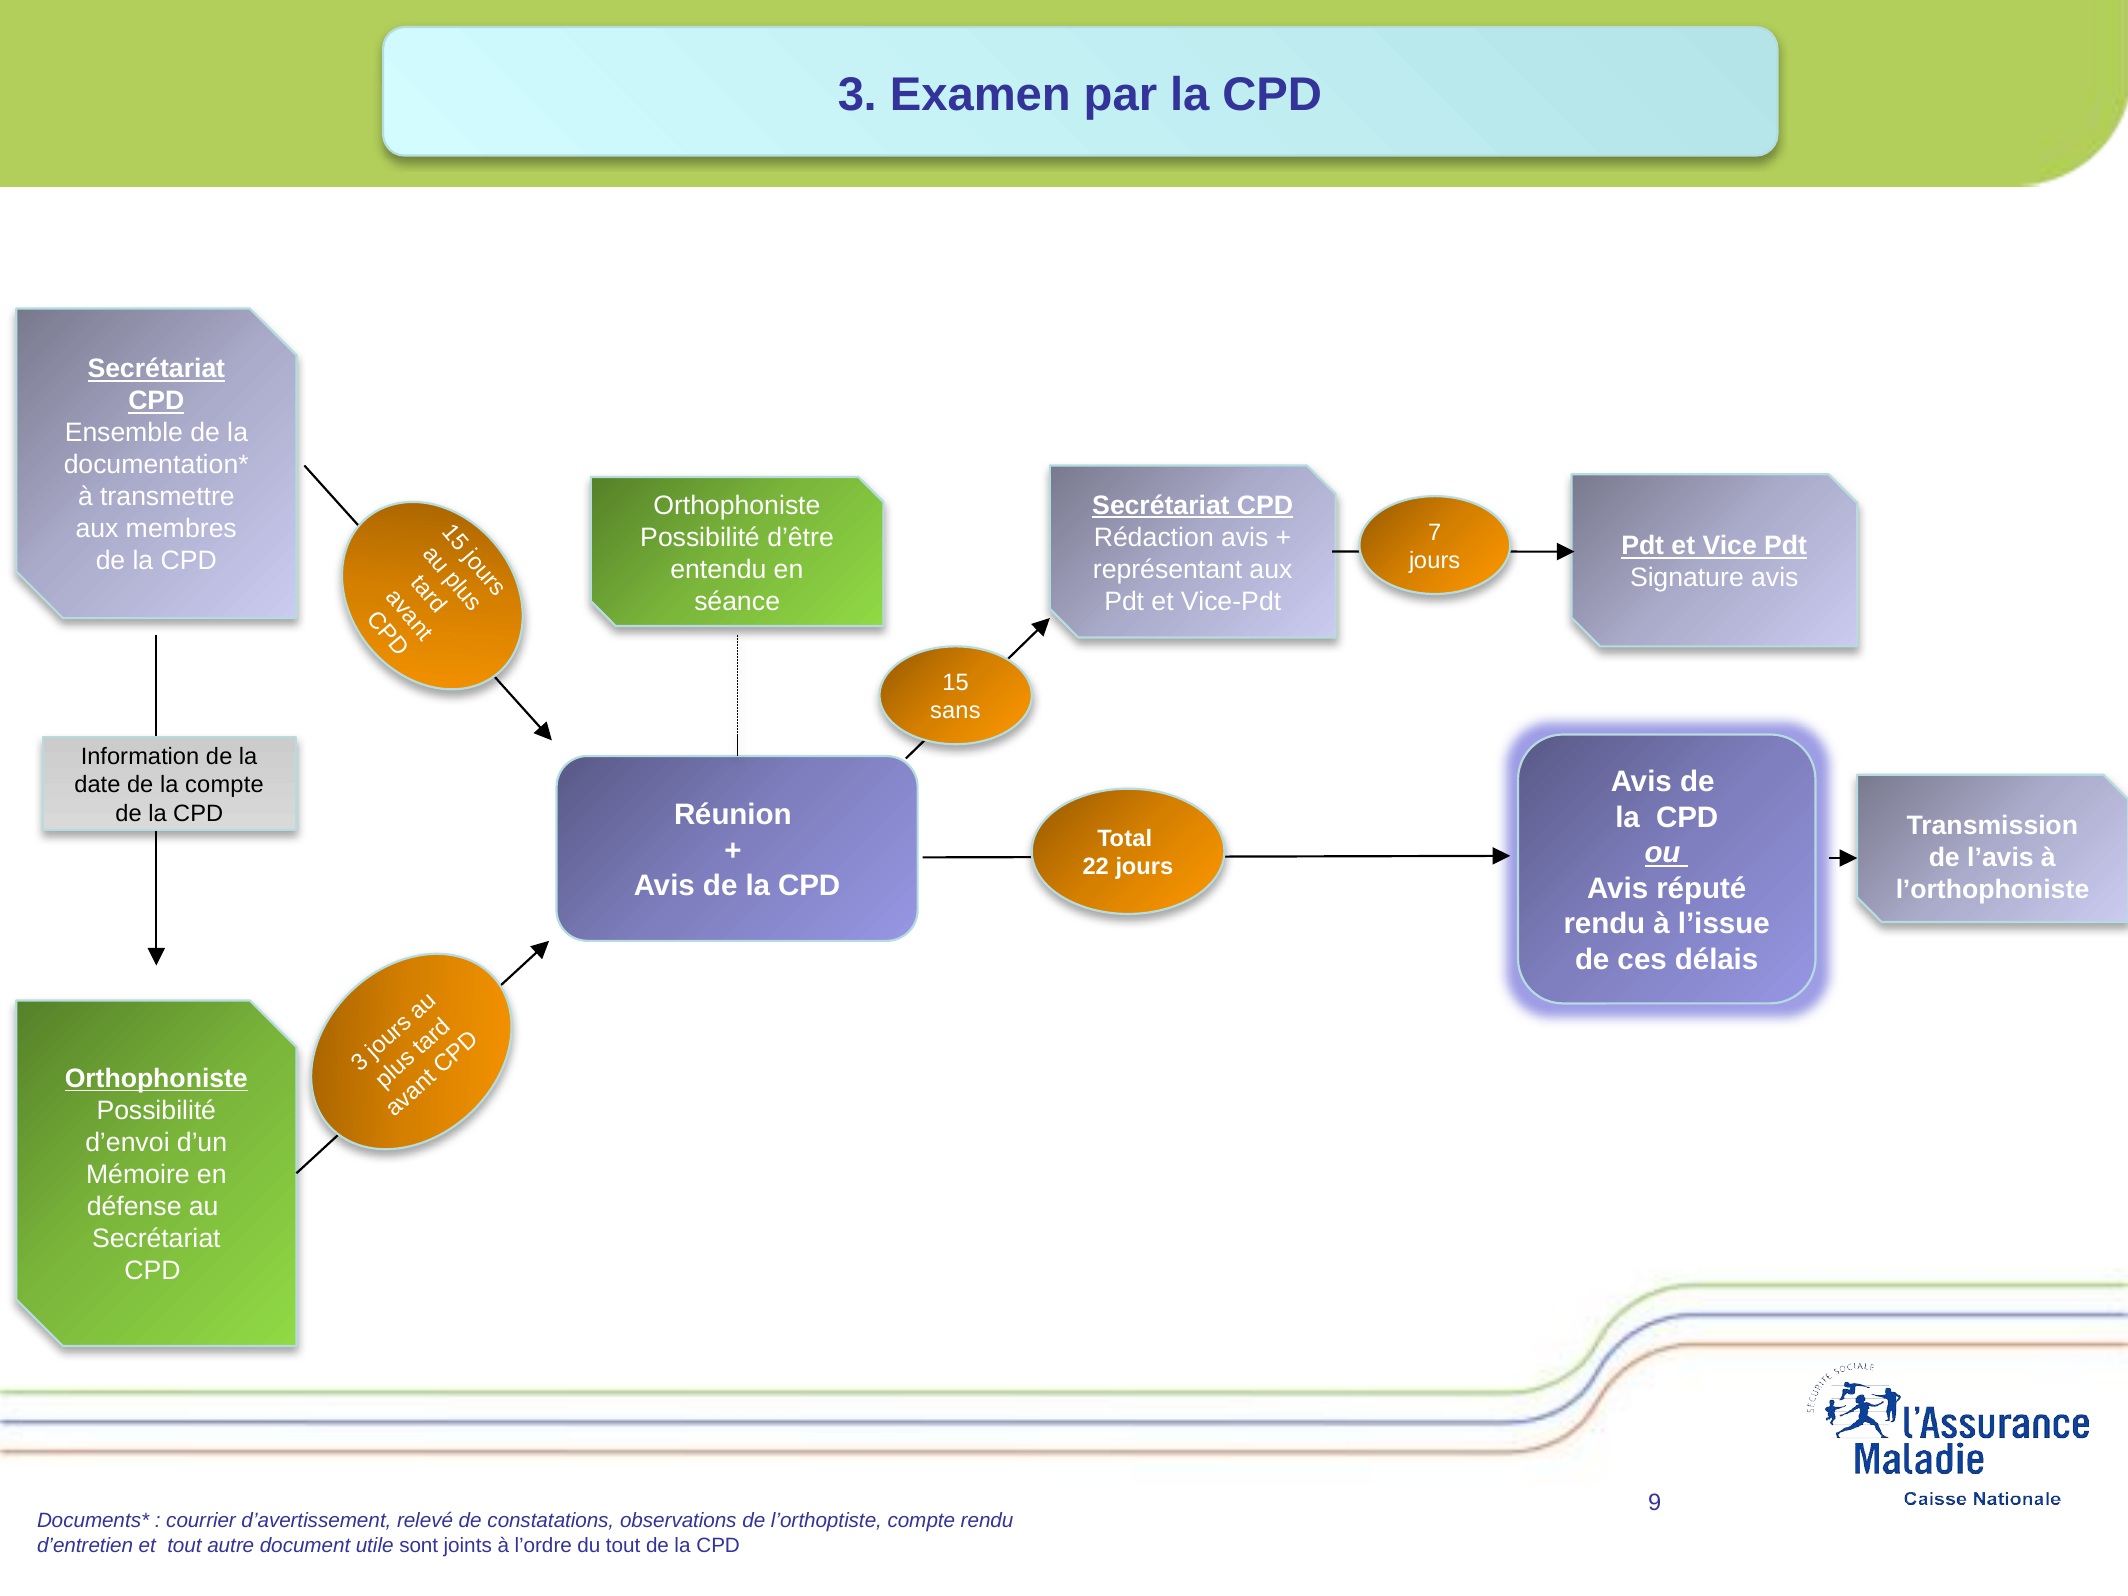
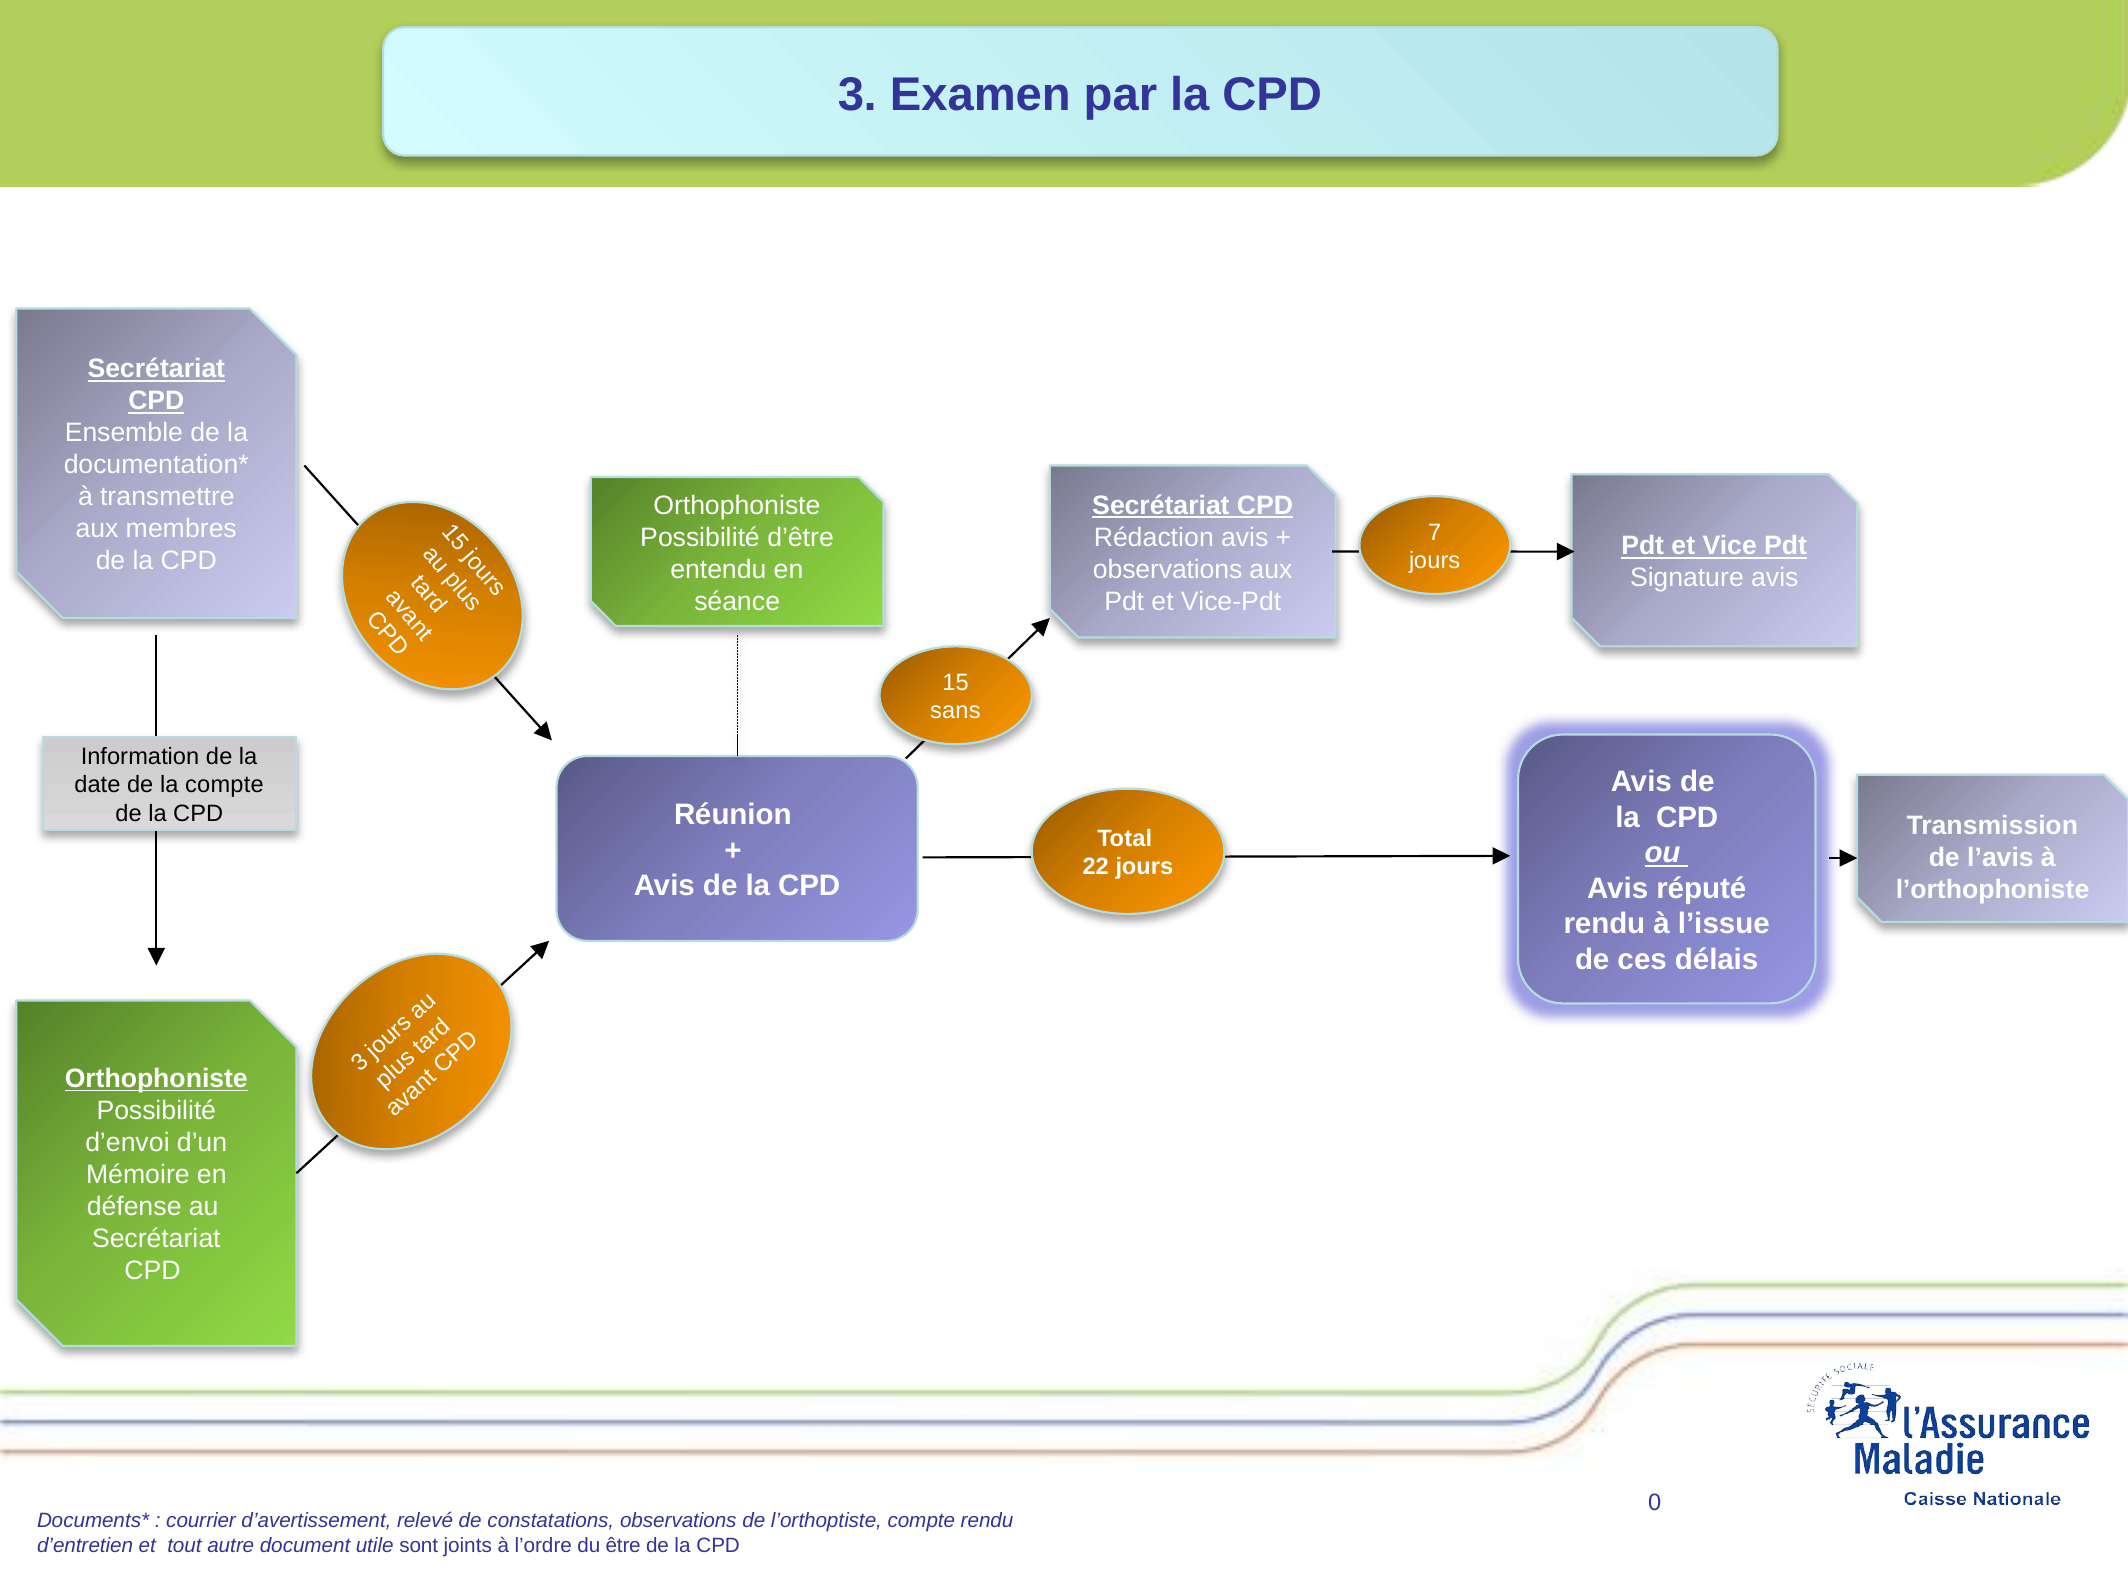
représentant: représentant -> observations (1168, 569)
9: 9 -> 0 (1655, 1503)
du tout: tout -> être (623, 1545)
